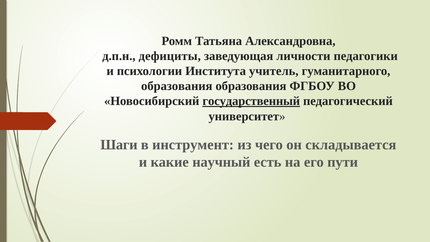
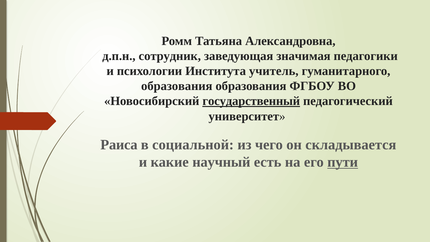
дефициты: дефициты -> сотрудник (170, 56)
личности: личности -> значимая (303, 56)
Шаги: Шаги -> Раиса (119, 145)
инструмент: инструмент -> социальной (193, 145)
пути underline: none -> present (343, 162)
